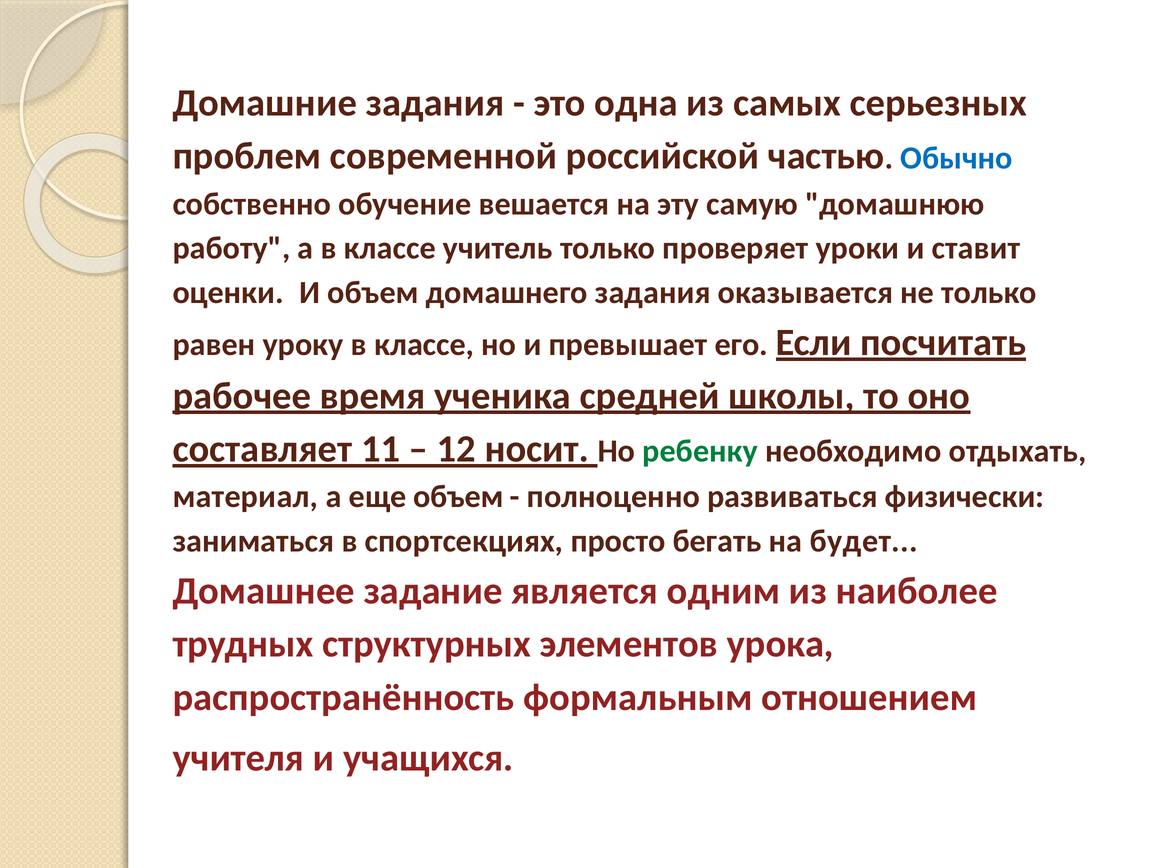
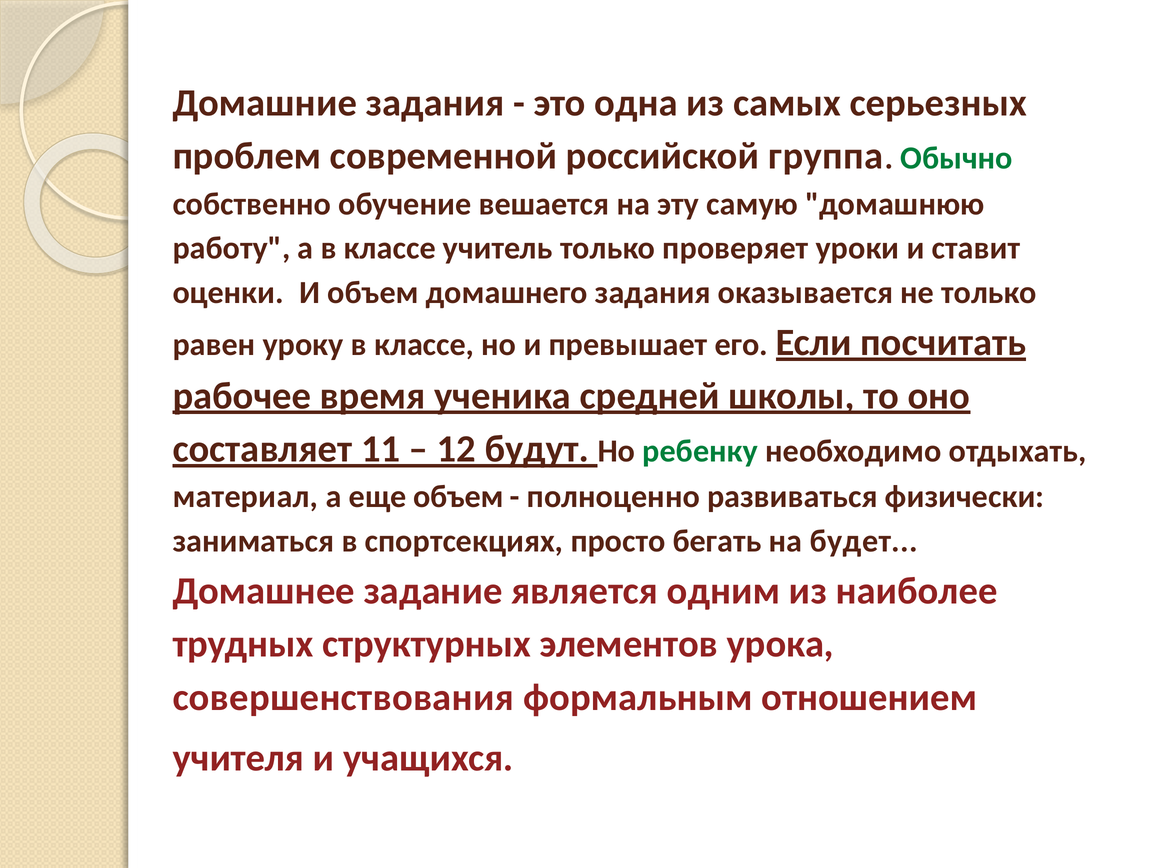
частью: частью -> группа (826, 156)
Обычно colour: blue -> green (956, 158)
носит: носит -> будут (537, 449)
распространённость: распространённость -> совершенствования (343, 698)
